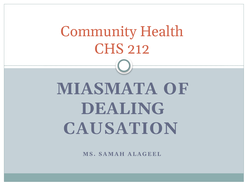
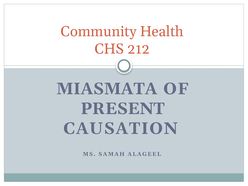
DEALING: DEALING -> PRESENT (123, 109)
